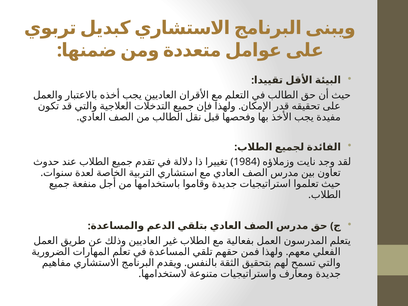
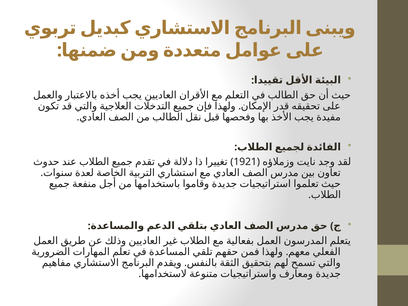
1984: 1984 -> 1921 (245, 162)
